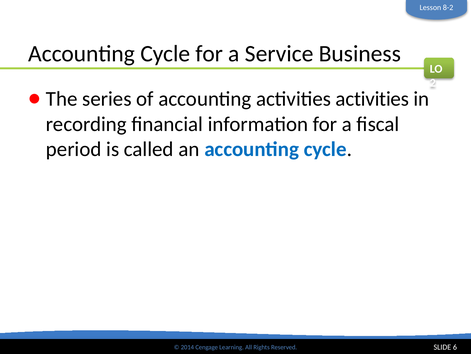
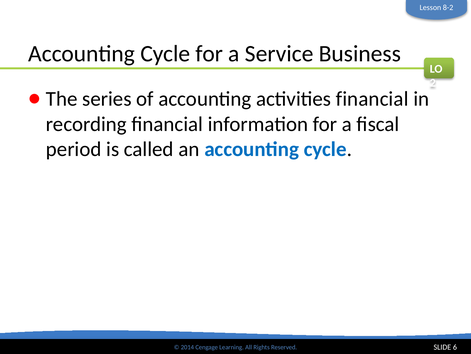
activities activities: activities -> financial (372, 99)
